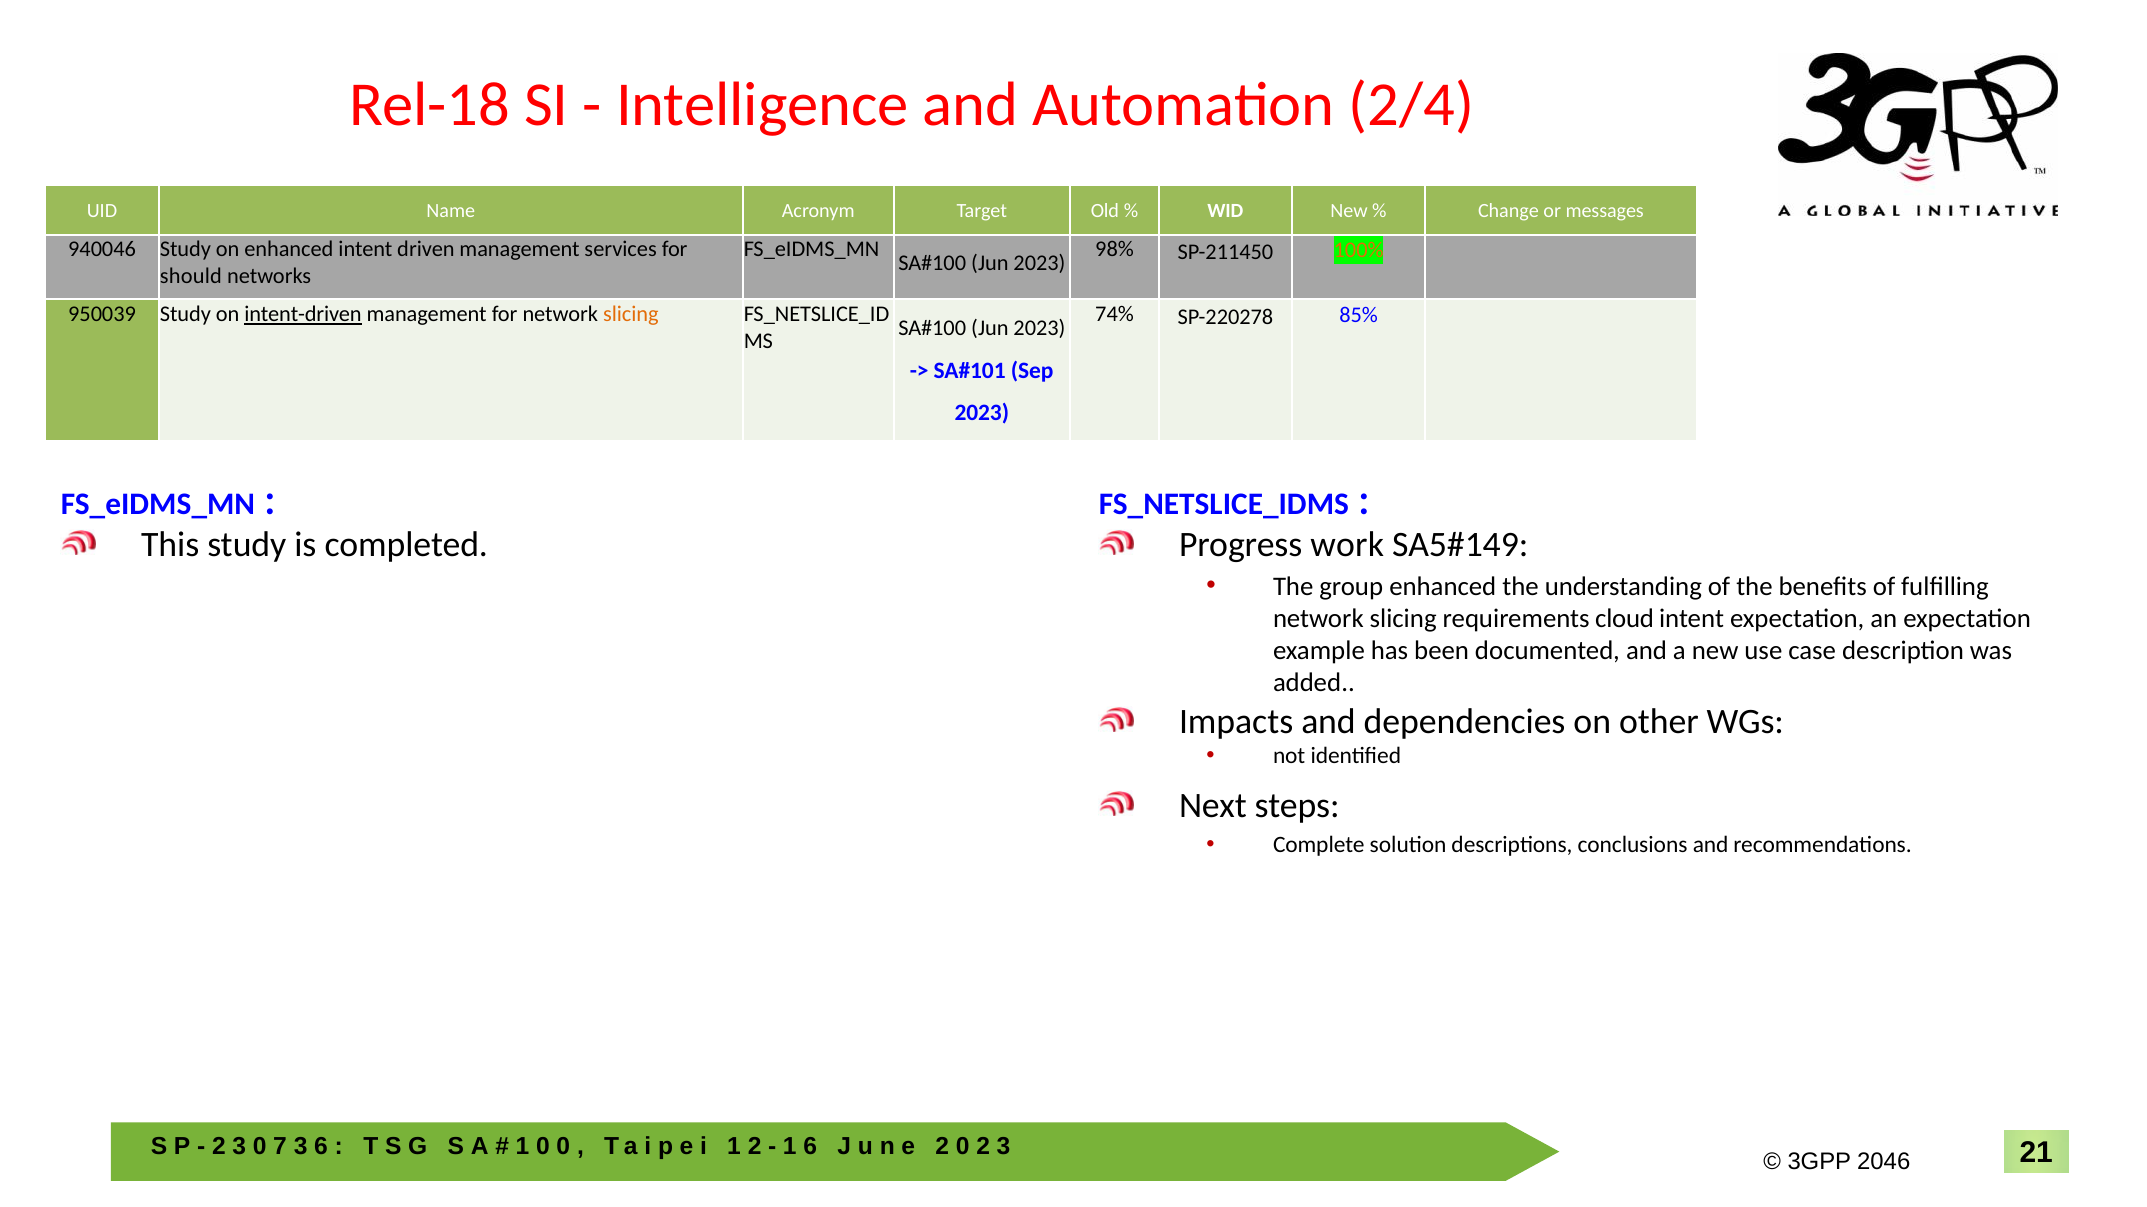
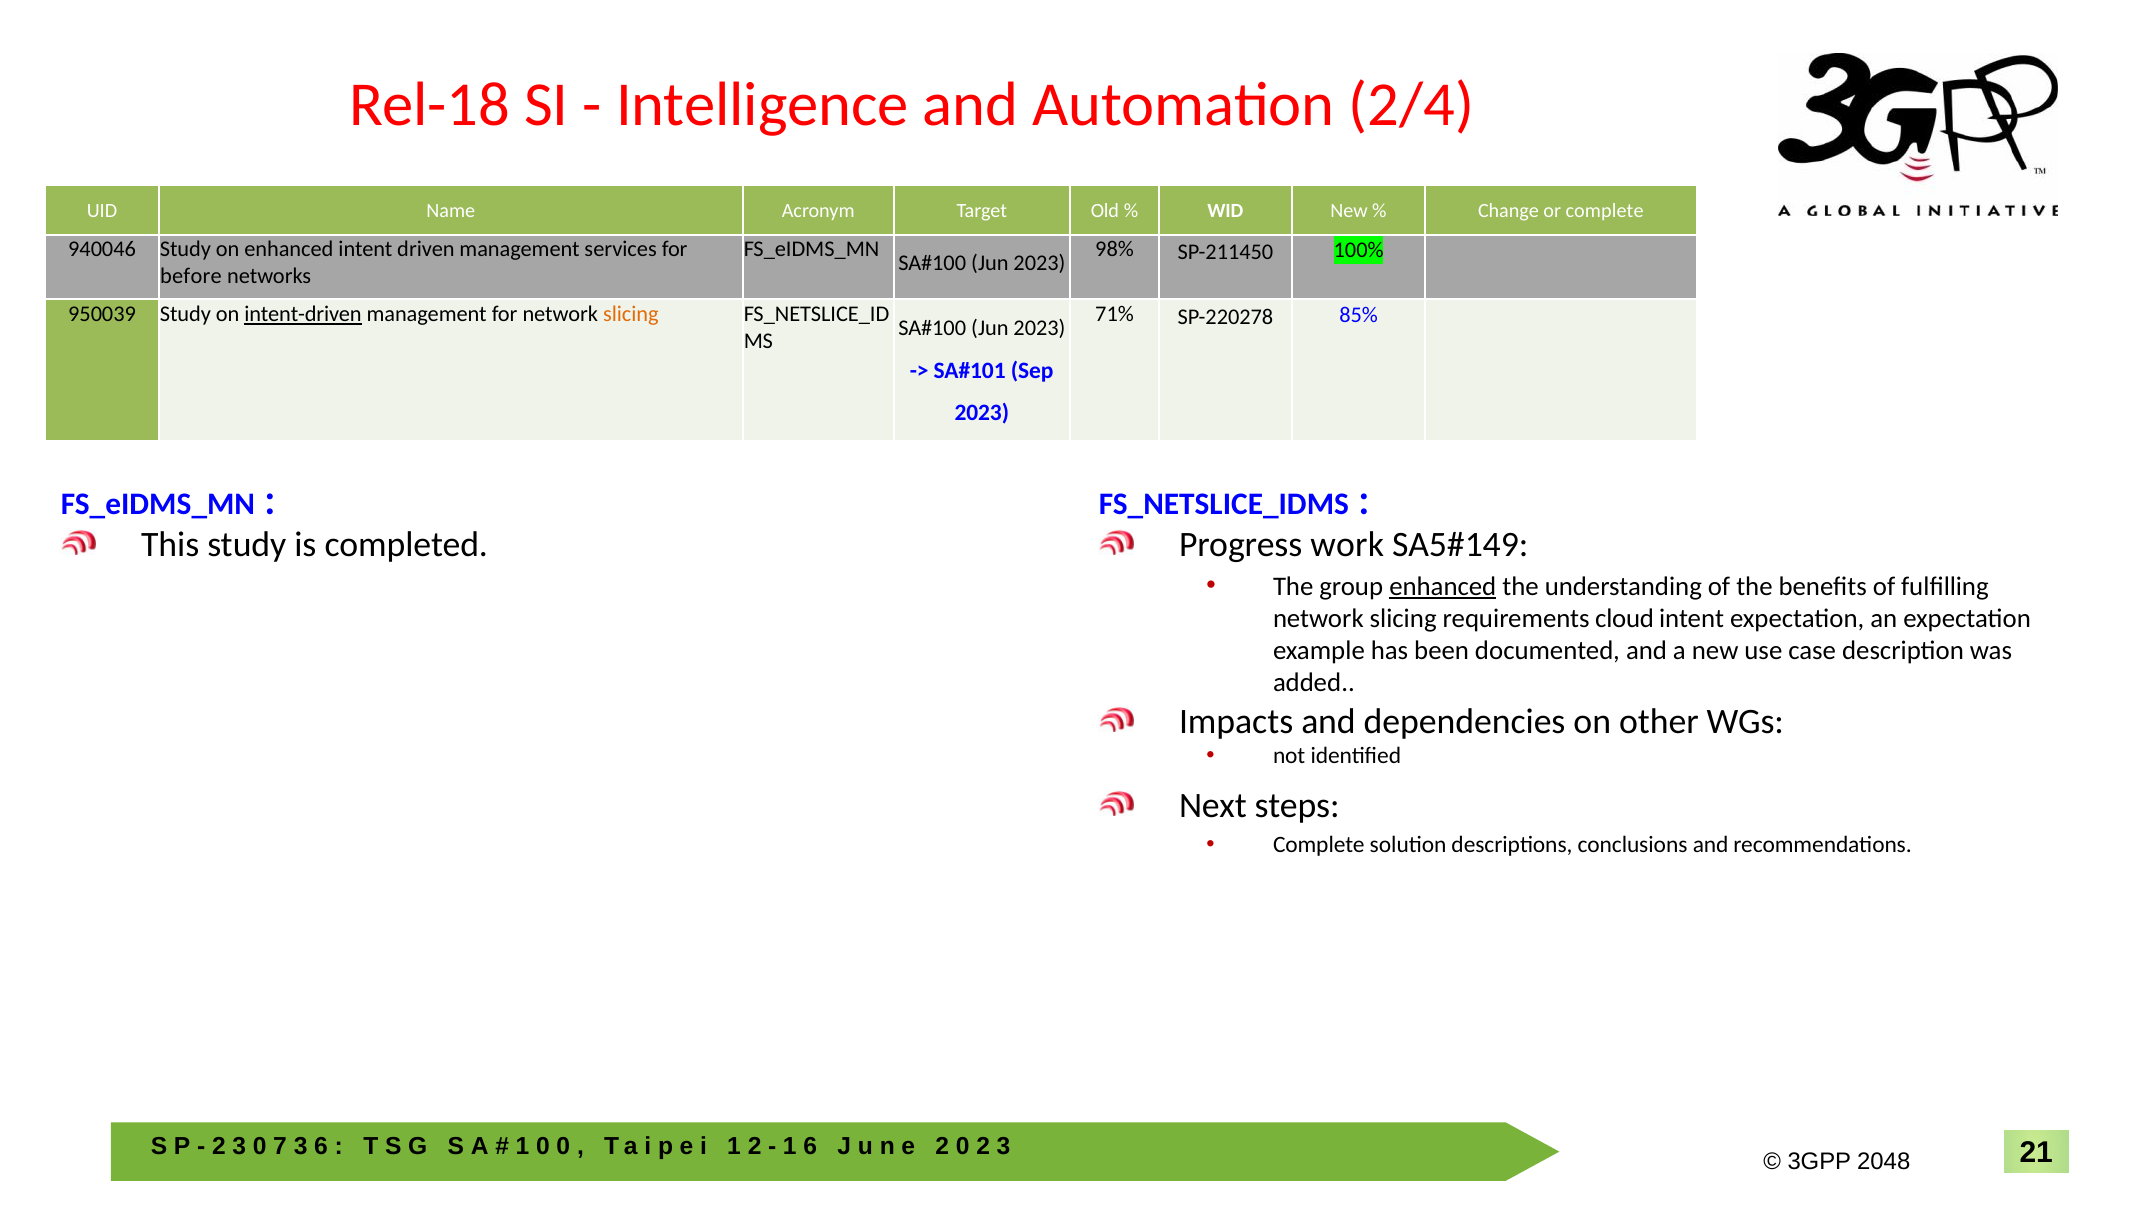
or messages: messages -> complete (1605, 211)
100% colour: orange -> black (1359, 250)
should: should -> before (191, 277)
74%: 74% -> 71% (1115, 314)
enhanced underline: none -> present (1443, 587)
2046: 2046 -> 2048 (1884, 1162)
